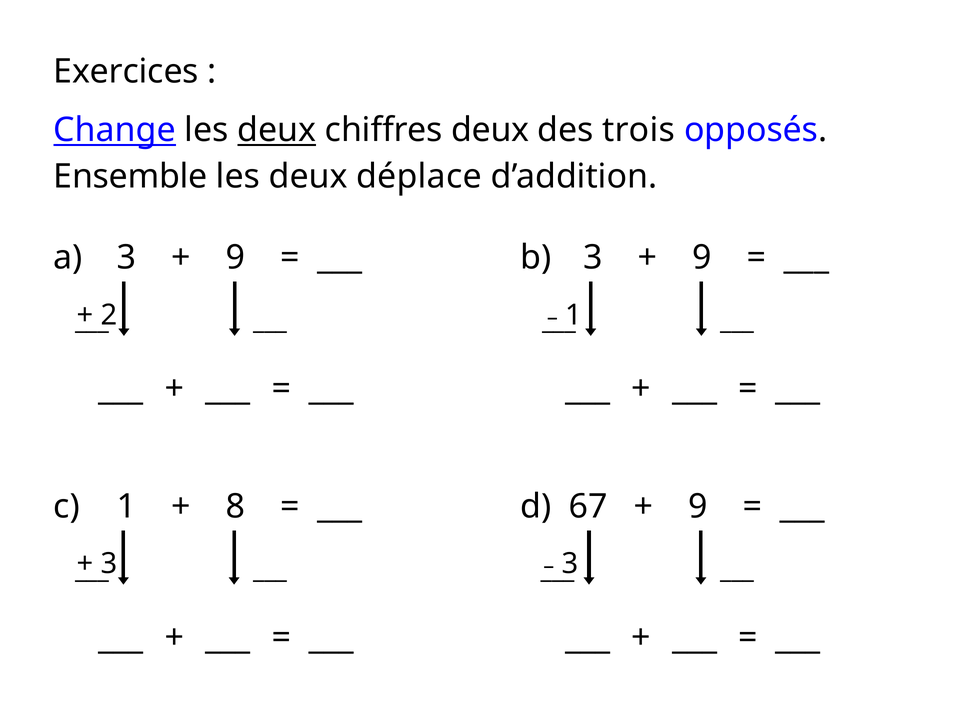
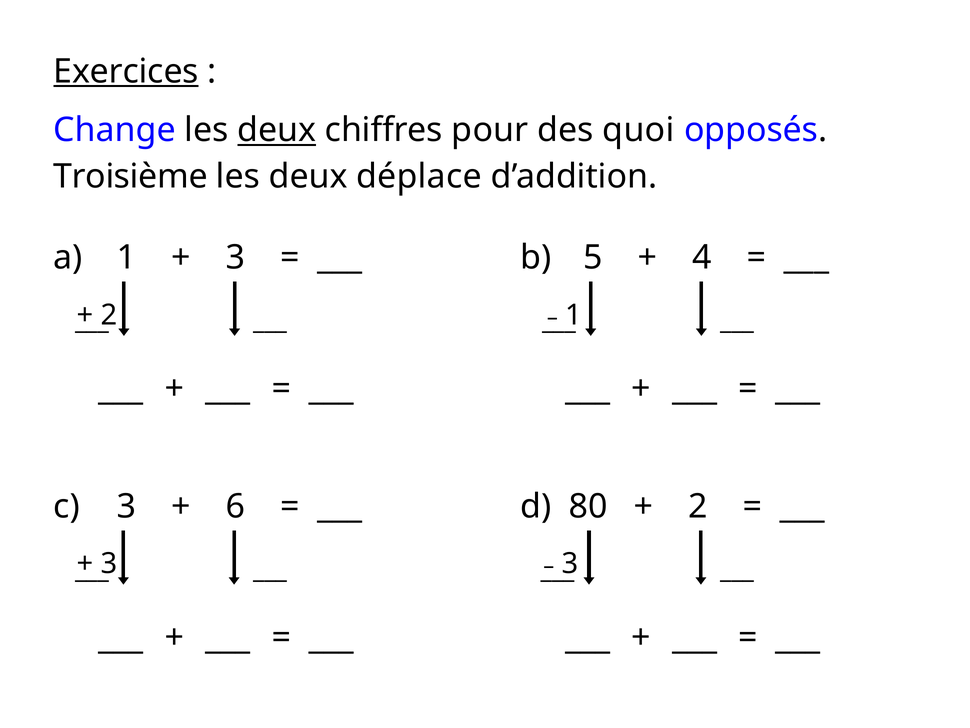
Exercices underline: none -> present (126, 72)
Change underline: present -> none (115, 130)
chiffres deux: deux -> pour (490, 130)
trois: trois -> quoi (638, 130)
Ensemble: Ensemble -> Troisième (130, 177)
a 3: 3 -> 1 (126, 257)
9: 9 -> 3 (235, 257)
b 3: 3 -> 5 (593, 257)
9: 9 -> 4 (702, 257)
c 1: 1 -> 3 (126, 506)
8: 8 -> 6 (235, 506)
67: 67 -> 80 (588, 506)
9: 9 -> 2 (698, 506)
